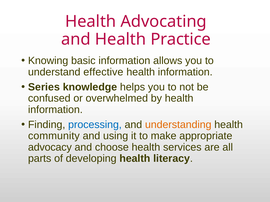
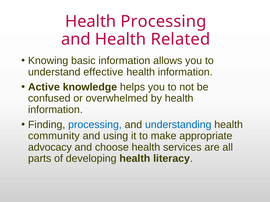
Health Advocating: Advocating -> Processing (163, 22)
Practice: Practice -> Related (180, 39)
Series: Series -> Active (44, 87)
understanding colour: orange -> blue (178, 125)
